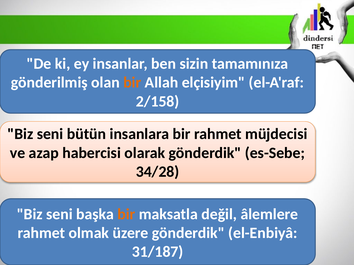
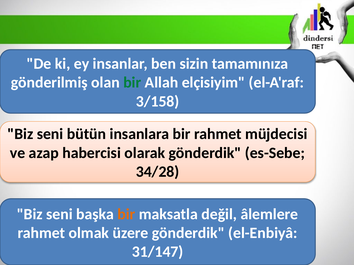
bir colour: orange -> green (132, 83)
2/158: 2/158 -> 3/158 (158, 102)
31/187: 31/187 -> 31/147 (158, 252)
